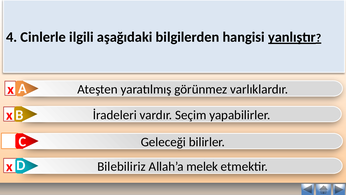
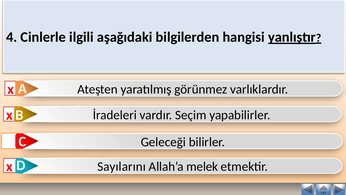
Bilebiliriz: Bilebiliriz -> Sayılarını (122, 166)
